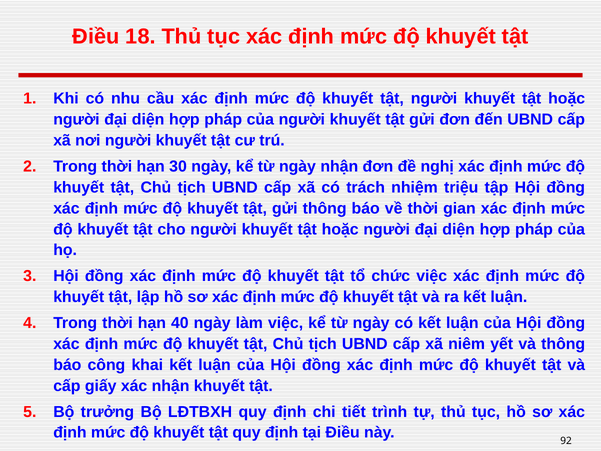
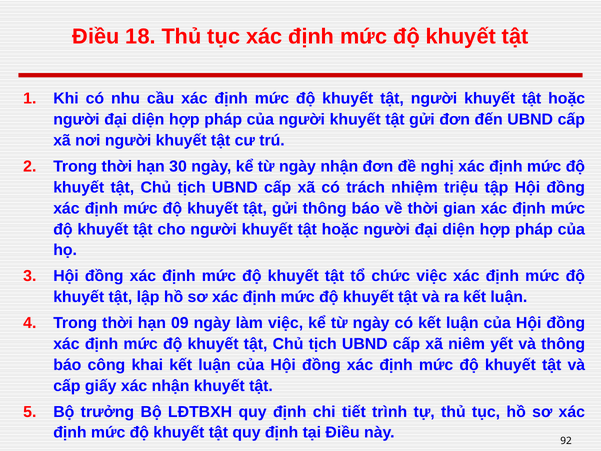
40: 40 -> 09 (180, 323)
